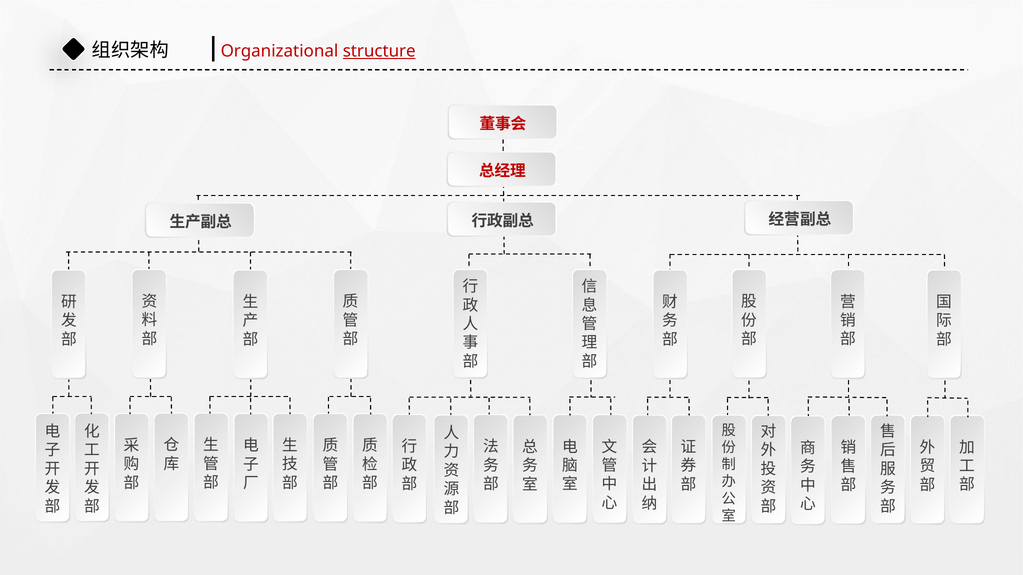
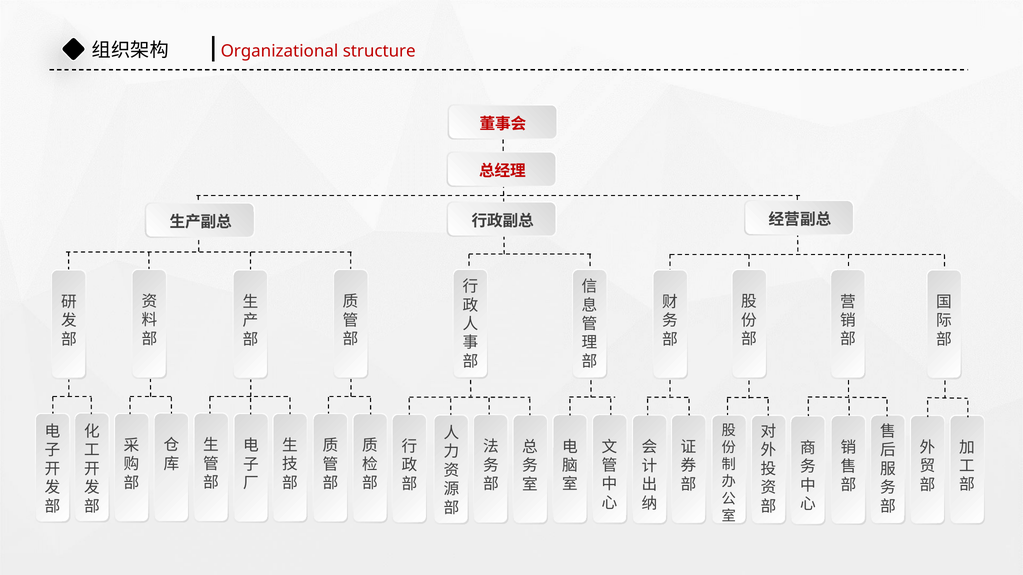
structure underline: present -> none (379, 51)
